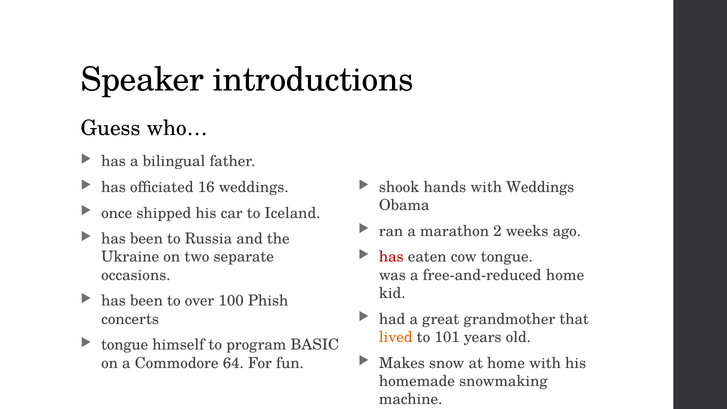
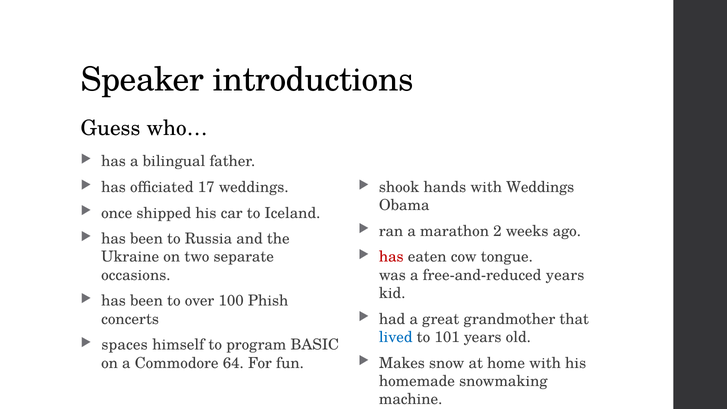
16: 16 -> 17 (206, 187)
free-and-reduced home: home -> years (565, 275)
lived colour: orange -> blue (396, 337)
tongue: tongue -> spaces (125, 345)
